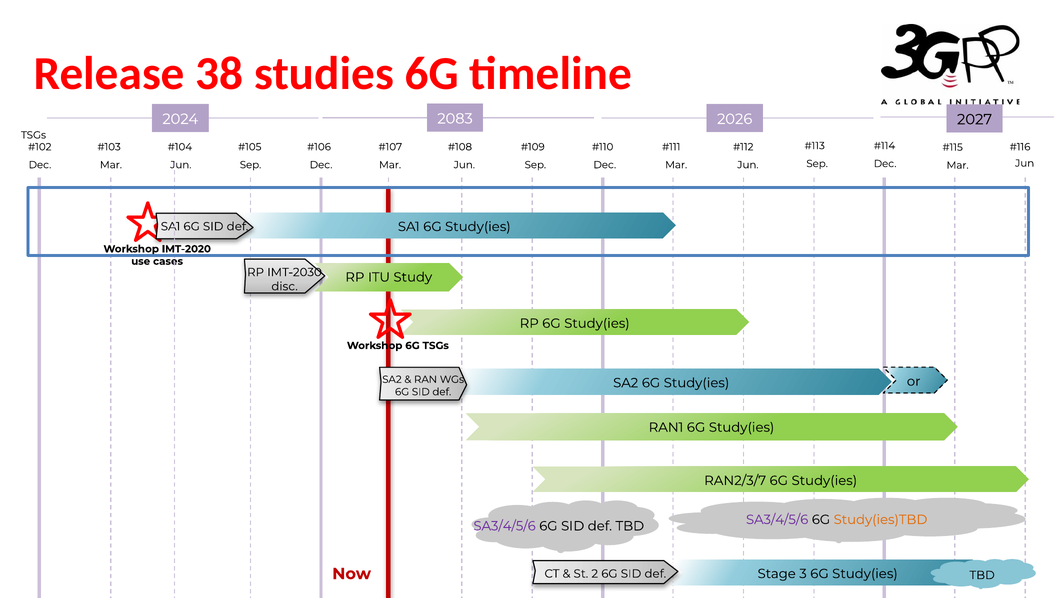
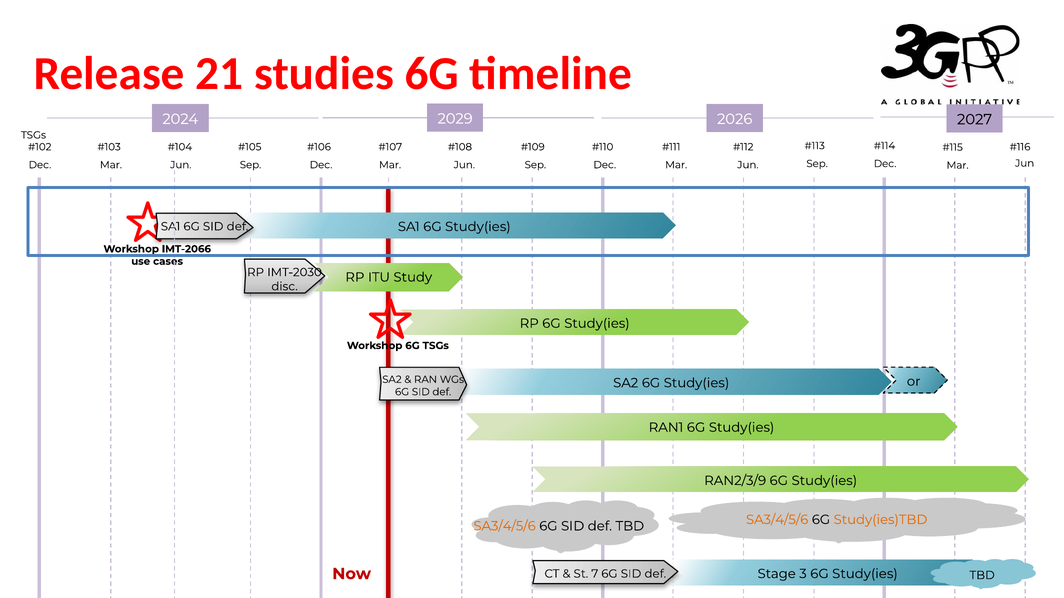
38: 38 -> 21 (219, 74)
2083: 2083 -> 2029 (455, 119)
IMT-2020: IMT-2020 -> IMT-2066 (186, 249)
RAN2/3/7: RAN2/3/7 -> RAN2/3/9 (735, 481)
SA3/4/5/6 colour: purple -> orange (777, 520)
SA3/4/5/6 colour: purple -> orange (505, 526)
2: 2 -> 7 (595, 574)
